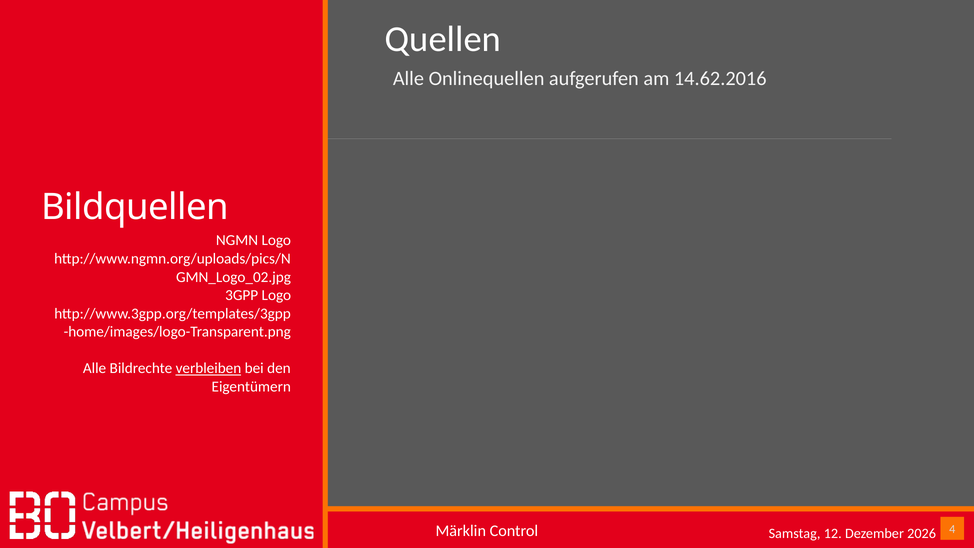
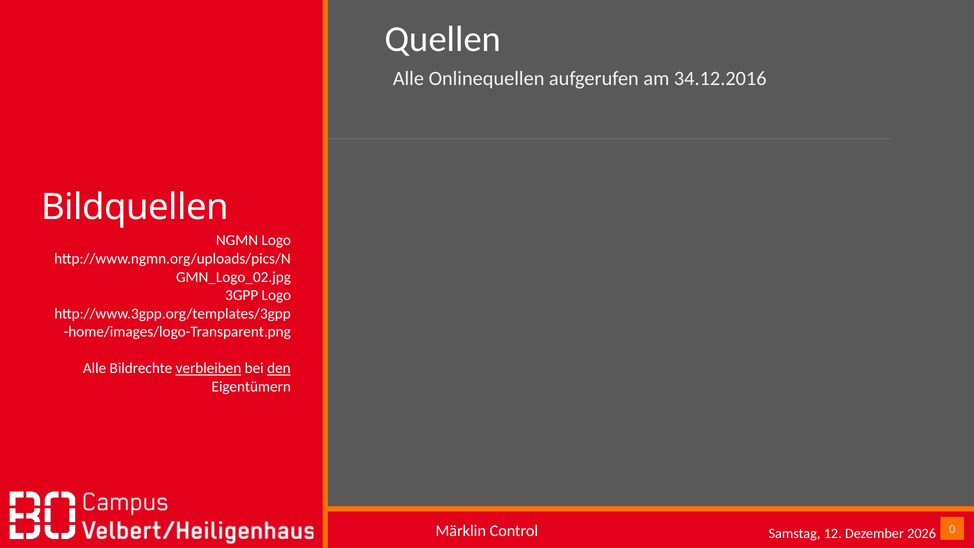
14.62.2016: 14.62.2016 -> 34.12.2016 (720, 78)
den underline: none -> present (279, 368)
4: 4 -> 0 (952, 529)
